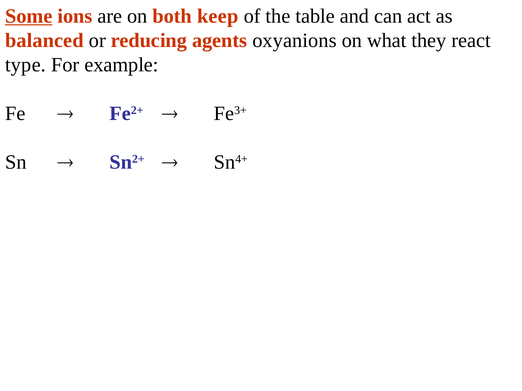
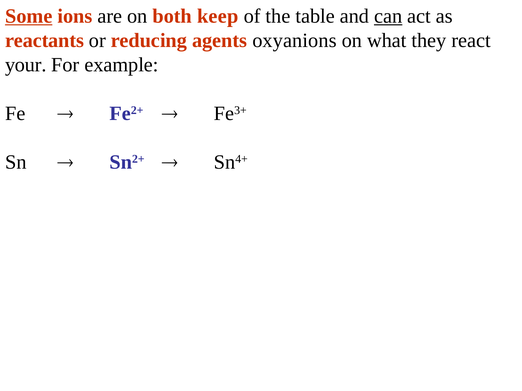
can underline: none -> present (388, 16)
balanced: balanced -> reactants (45, 41)
type: type -> your (26, 65)
